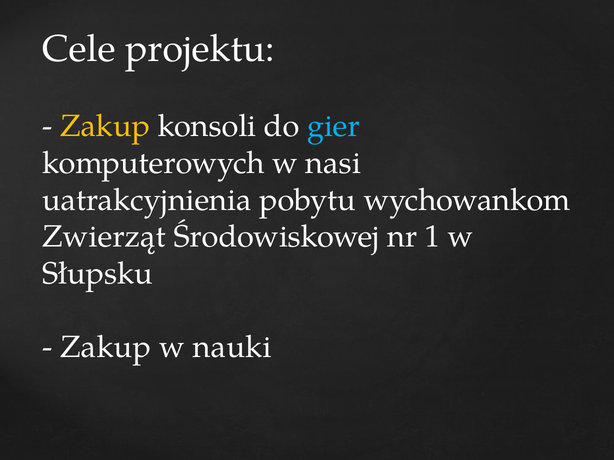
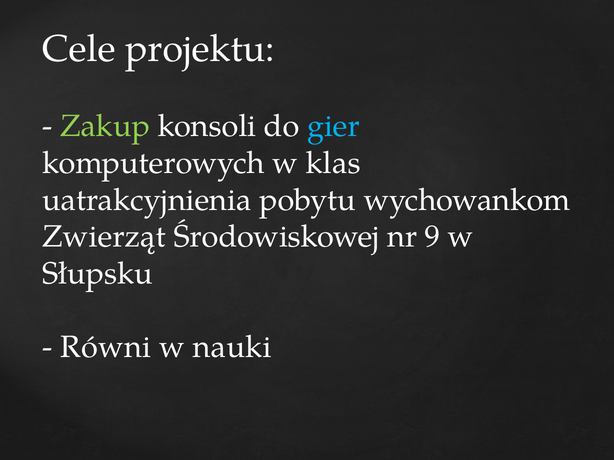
Zakup colour: yellow -> light green (105, 126)
nasi: nasi -> klas (333, 163)
1: 1 -> 9 (432, 237)
Zakup: Zakup -> Równi (106, 347)
